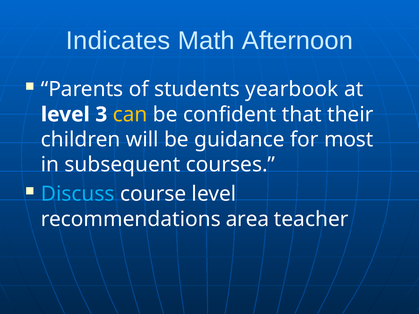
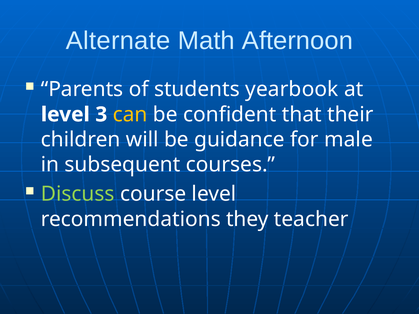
Indicates: Indicates -> Alternate (118, 41)
most: most -> male (348, 140)
Discuss colour: light blue -> light green (78, 194)
area: area -> they (247, 219)
